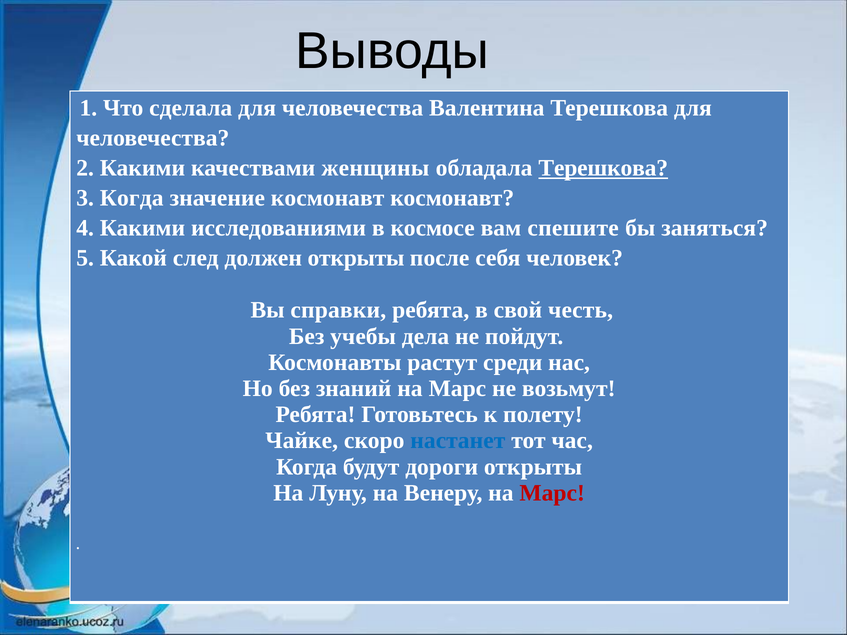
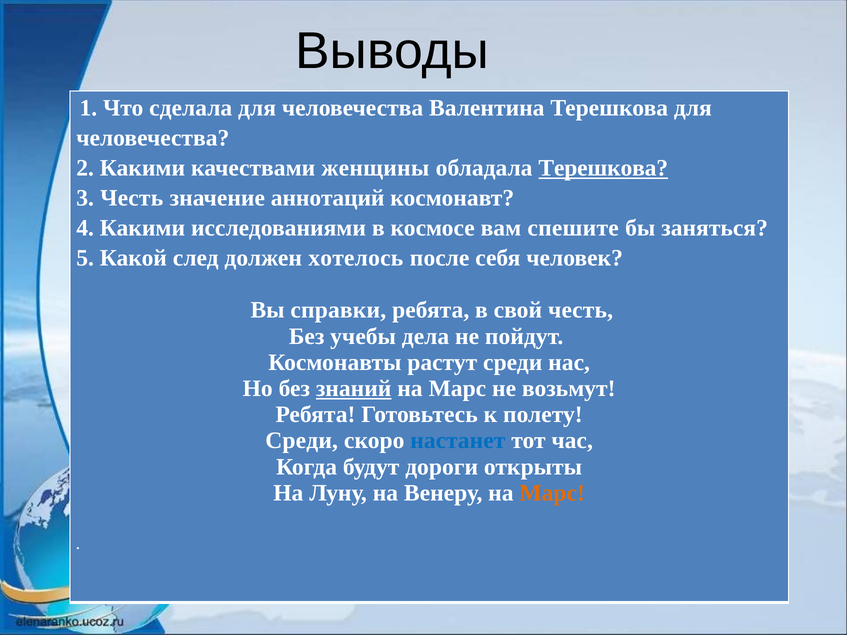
3 Когда: Когда -> Честь (132, 198)
значение космонавт: космонавт -> аннотаций (328, 198)
должен открыты: открыты -> хотелось (356, 258)
знаний underline: none -> present (354, 389)
Чайке: Чайке -> Среди (302, 441)
Марс colour: red -> orange (552, 493)
